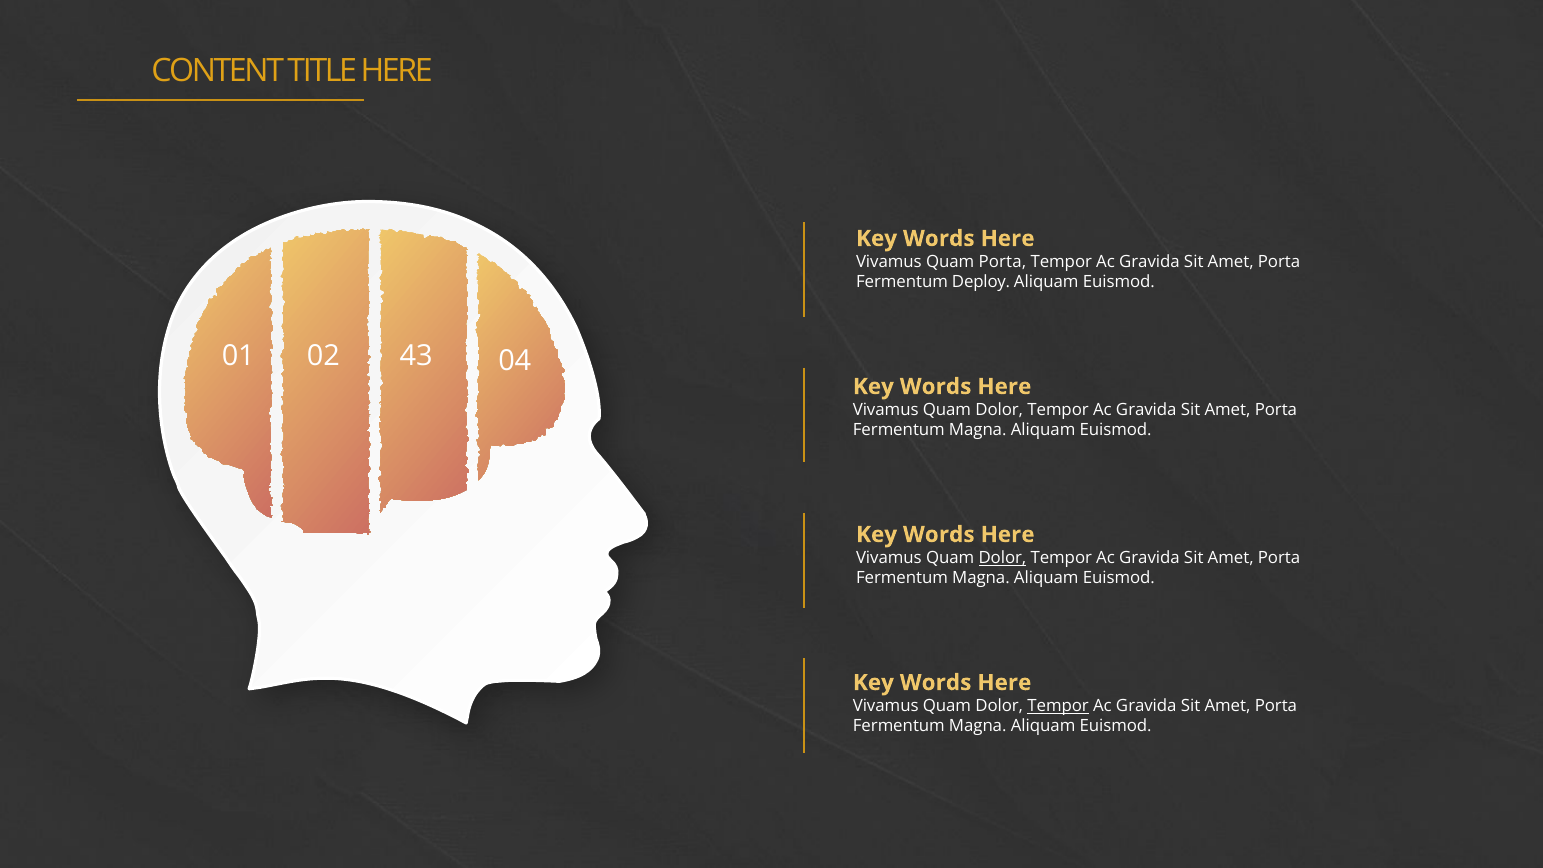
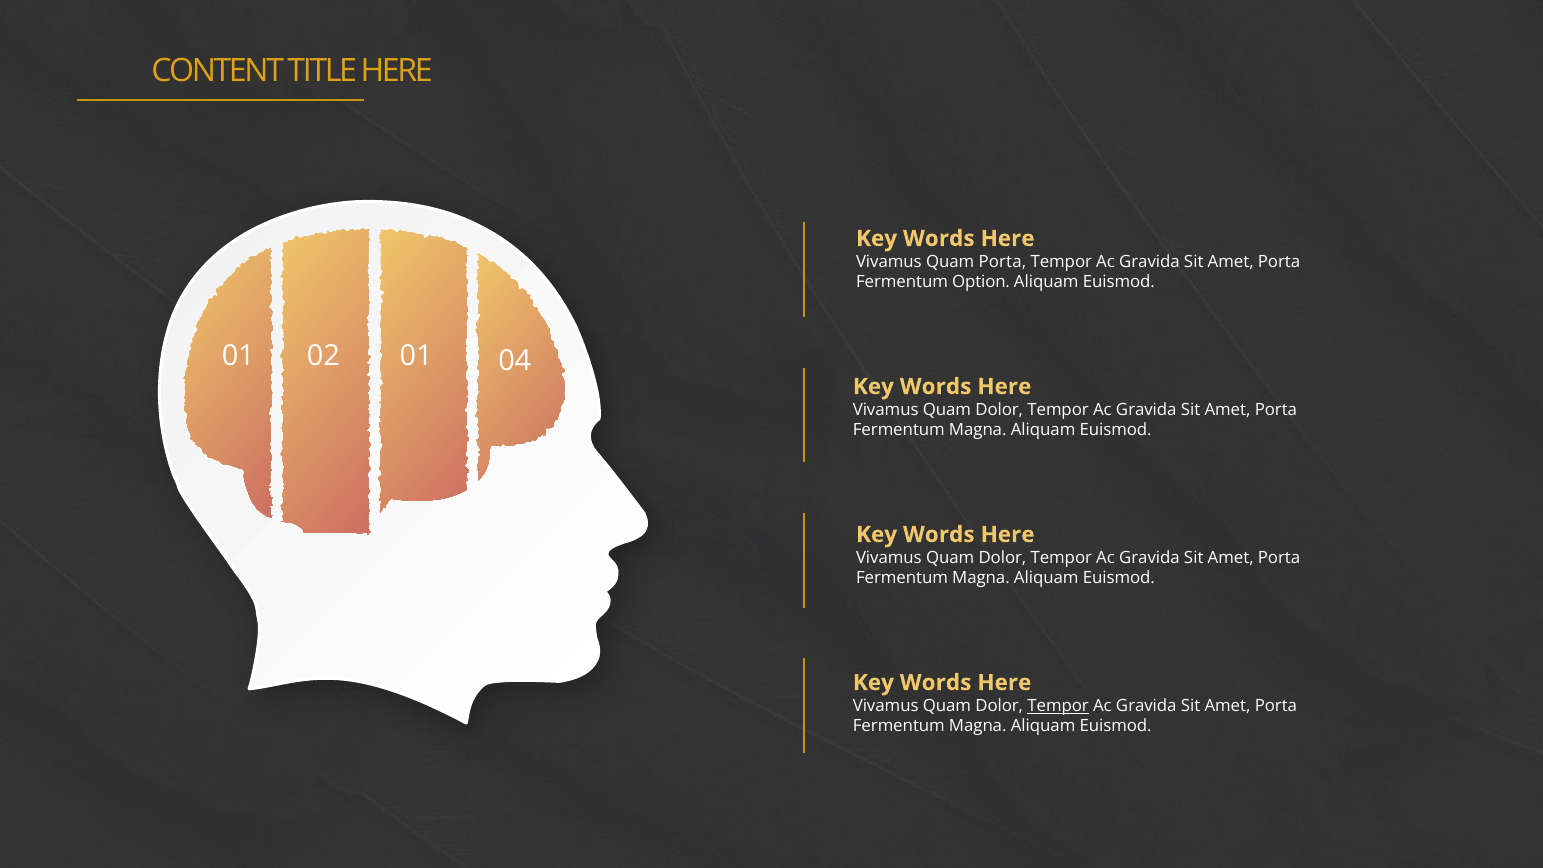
Deploy: Deploy -> Option (981, 282)
02 43: 43 -> 01 (416, 356)
Dolor underline: present -> none (1002, 558)
